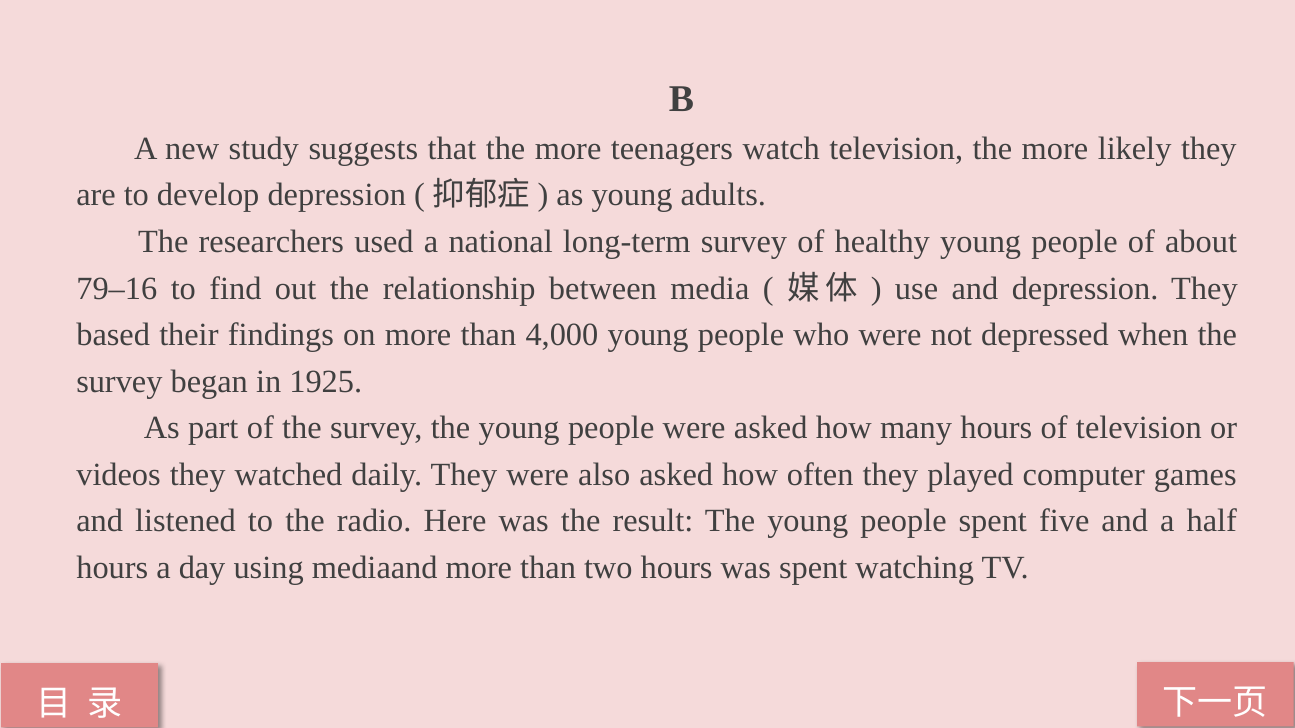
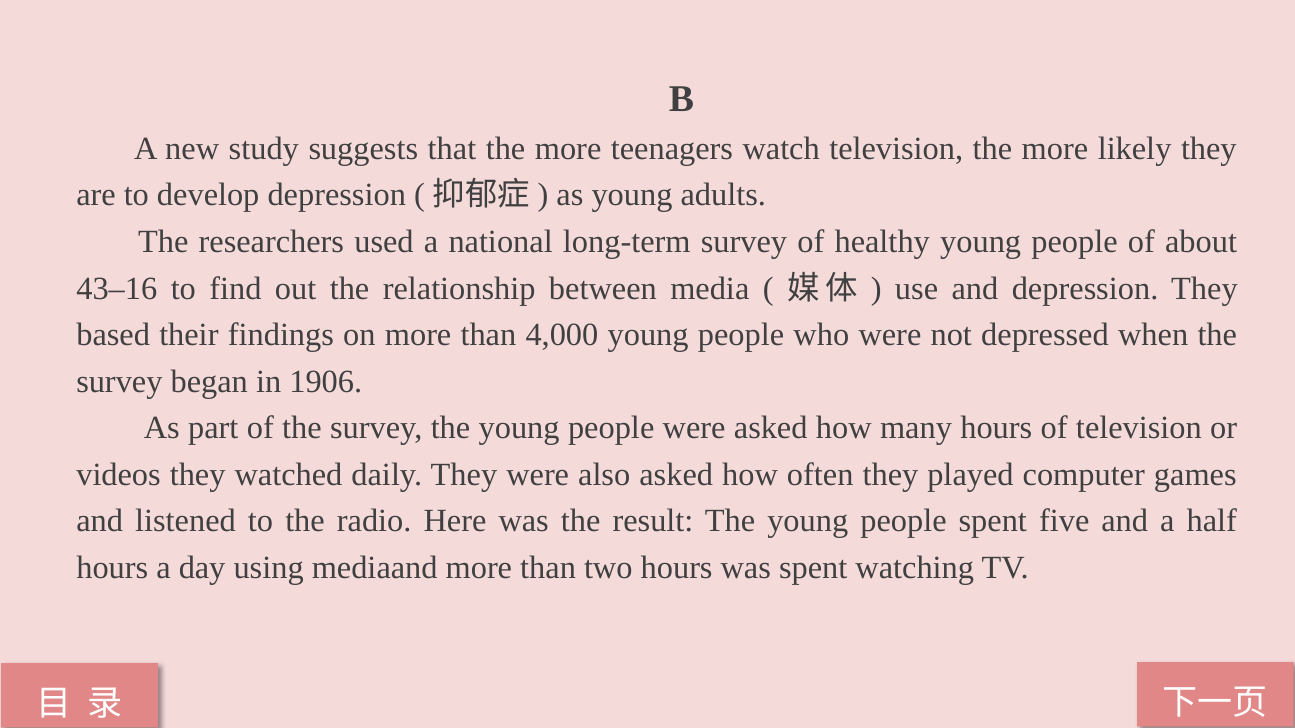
79–16: 79–16 -> 43–16 (117, 289)
1925: 1925 -> 1906 (326, 382)
